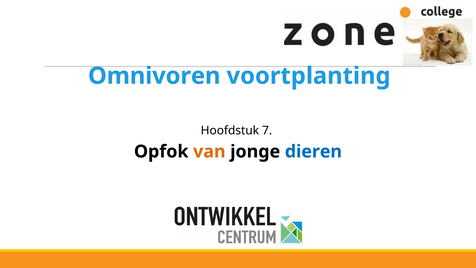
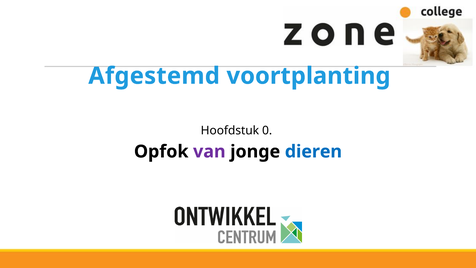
Omnivoren: Omnivoren -> Afgestemd (154, 76)
7: 7 -> 0 (267, 130)
van colour: orange -> purple (209, 151)
